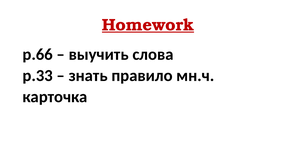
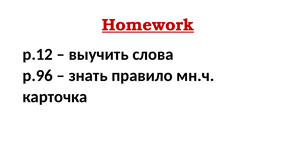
p.66: p.66 -> p.12 (38, 54)
p.33: p.33 -> p.96 (38, 75)
